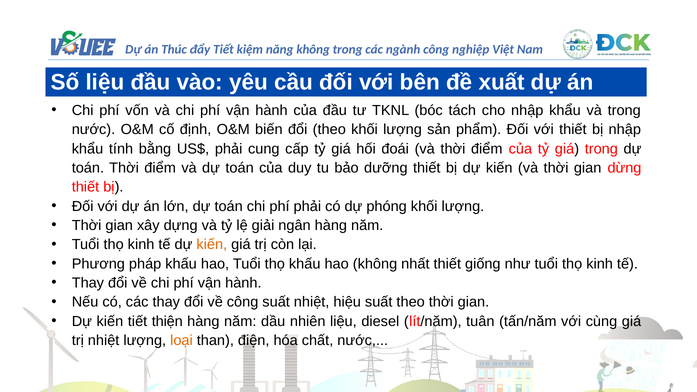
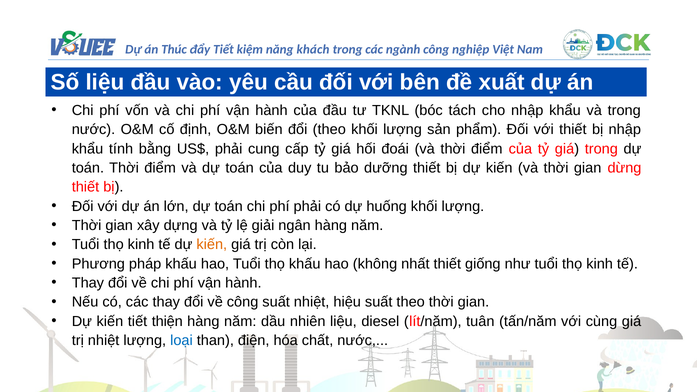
không: không -> khách (313, 50)
phóng: phóng -> huống (387, 206)
loại colour: orange -> blue (181, 340)
